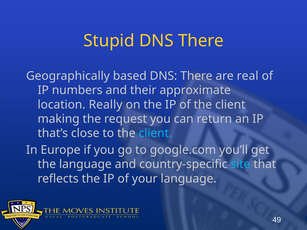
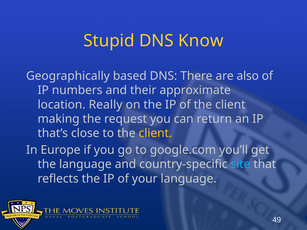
Stupid DNS There: There -> Know (201, 41)
real: real -> also (248, 76)
client colour: light blue -> yellow (155, 133)
